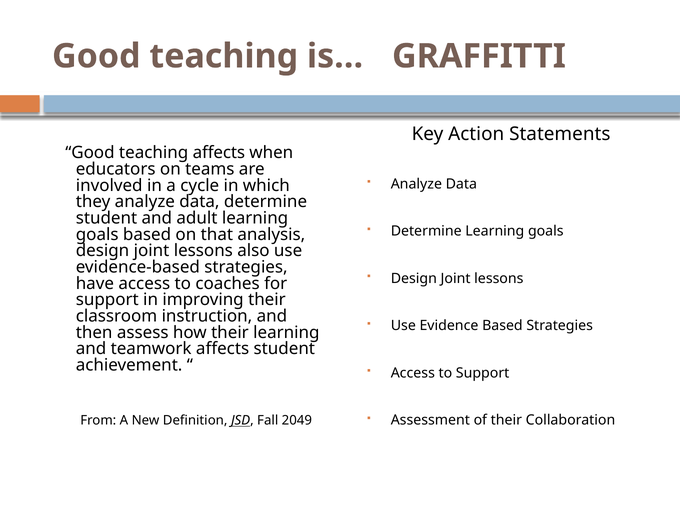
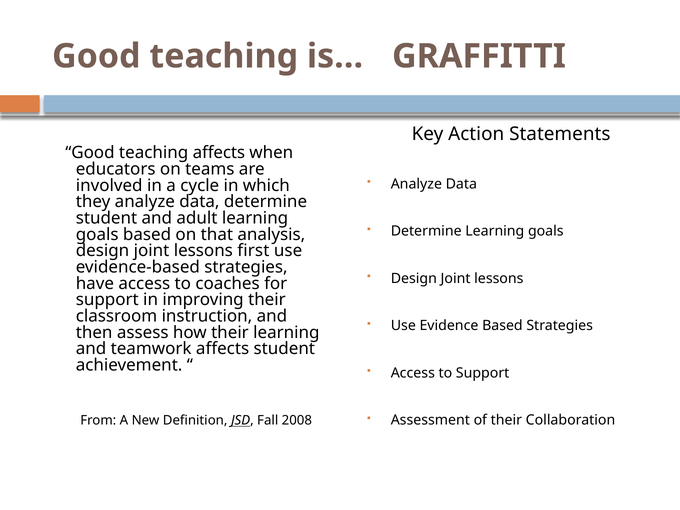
also: also -> first (253, 251)
2049: 2049 -> 2008 (297, 420)
